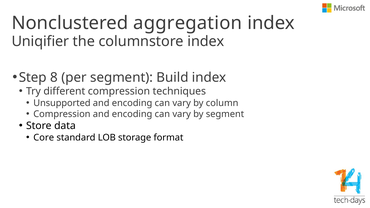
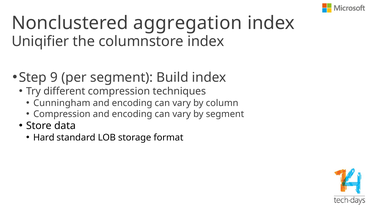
8: 8 -> 9 (54, 77)
Unsupported: Unsupported -> Cunningham (62, 103)
Core: Core -> Hard (44, 138)
